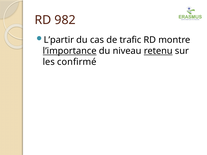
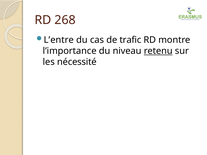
982: 982 -> 268 (65, 20)
L’partir: L’partir -> L’entre (59, 40)
l’importance underline: present -> none (70, 51)
confirmé: confirmé -> nécessité (77, 62)
